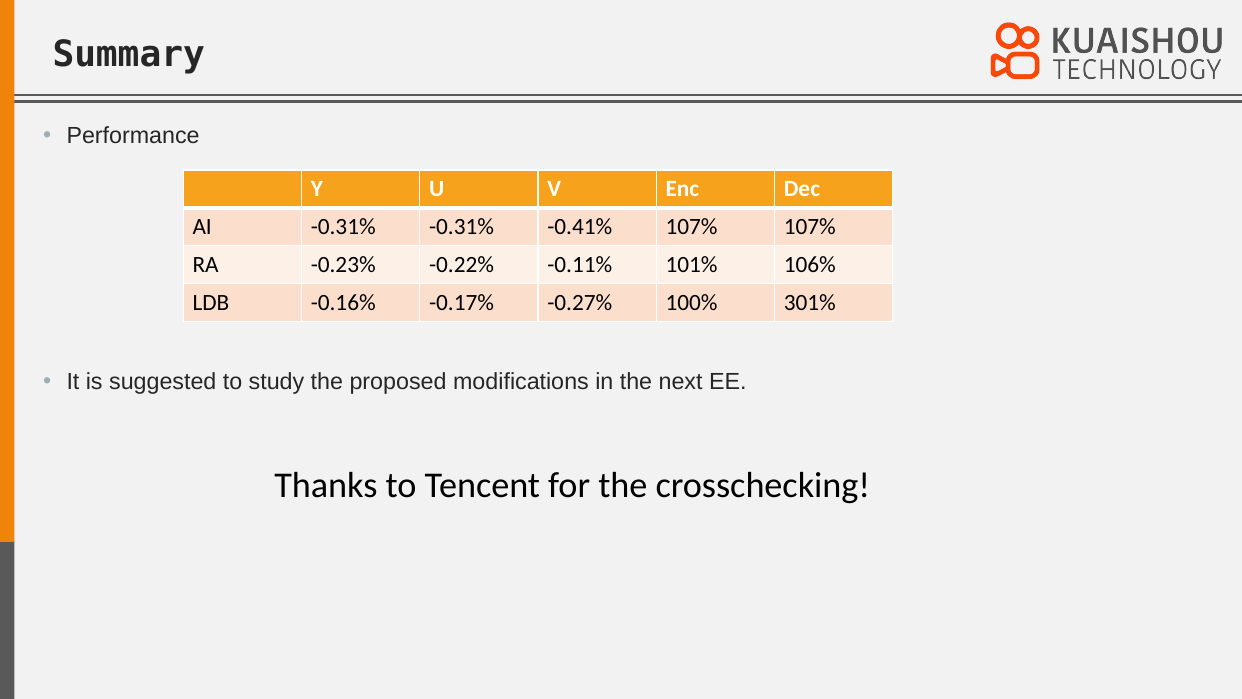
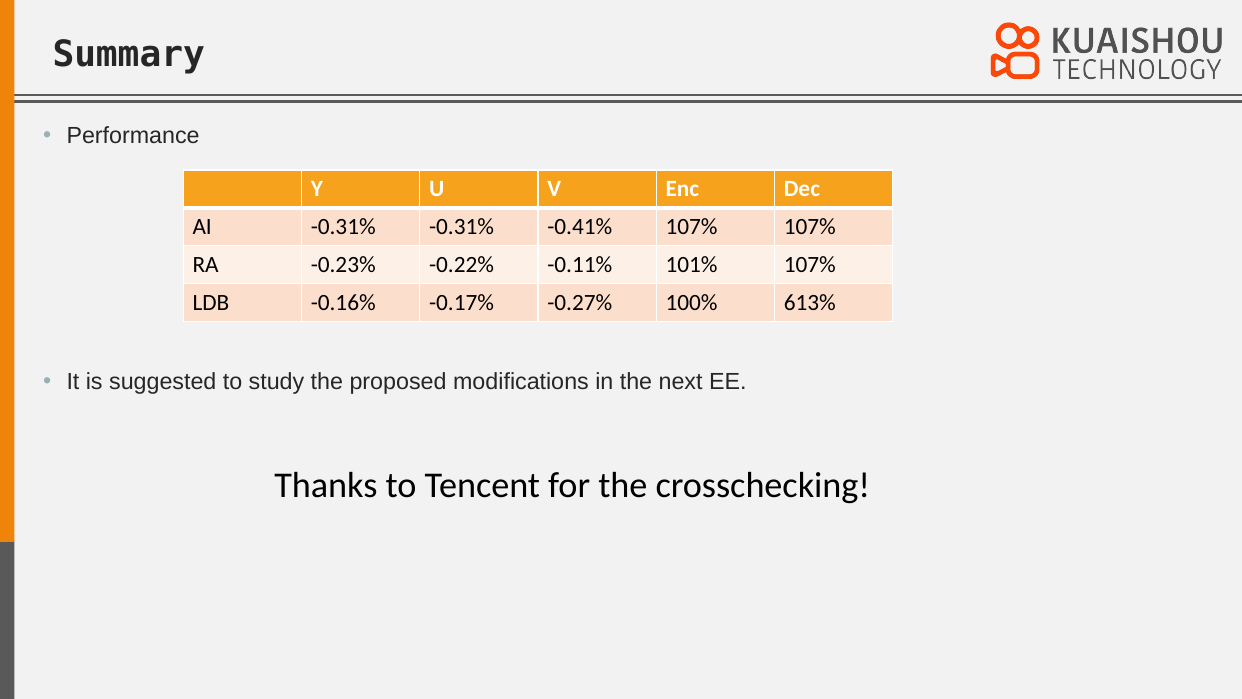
101% 106%: 106% -> 107% (810, 265)
301%: 301% -> 613% (810, 302)
